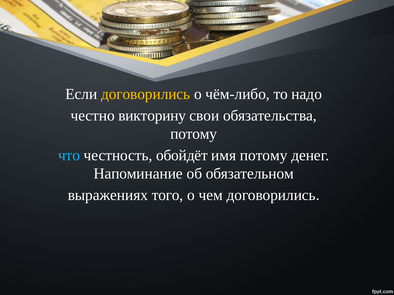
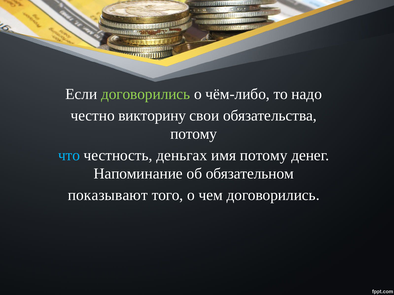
договорились colour: yellow -> light green (146, 94)
обойдёт: обойдёт -> деньгах (182, 156)
выражениях: выражениях -> показывают (108, 195)
